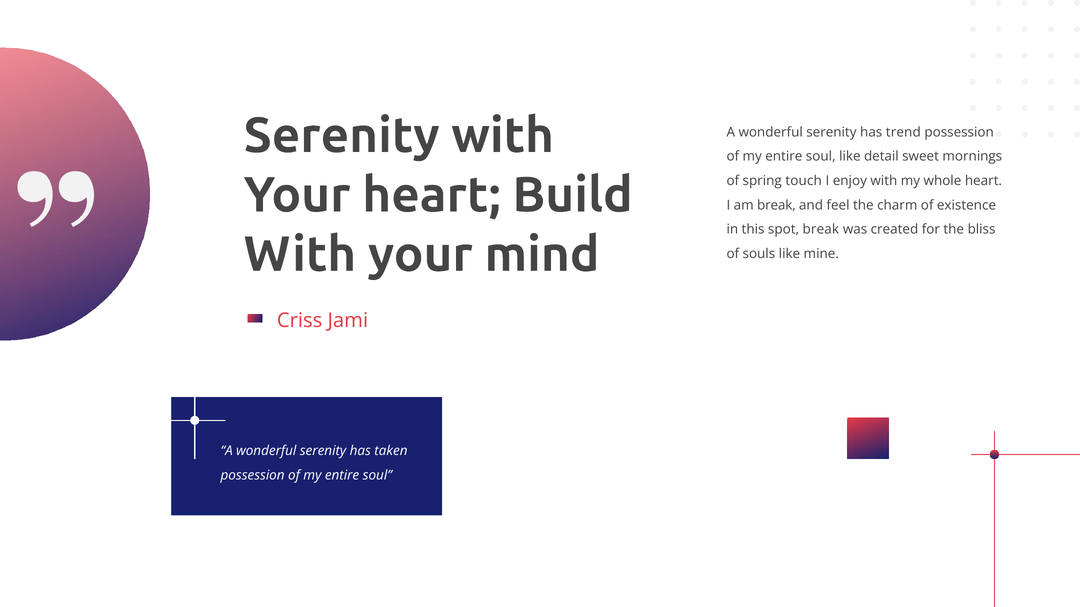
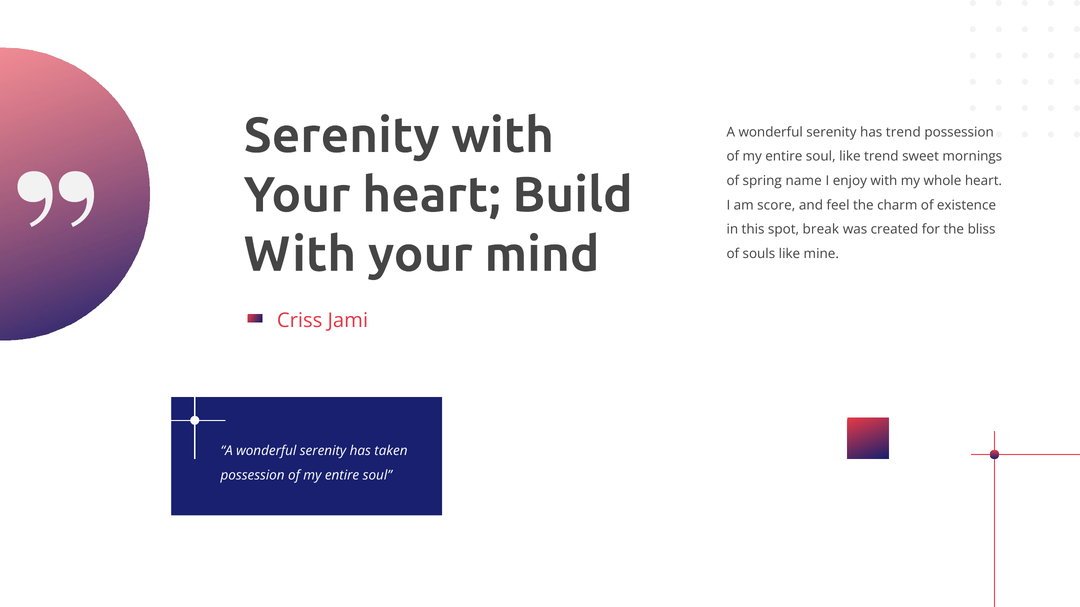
like detail: detail -> trend (881, 157)
touch: touch -> name (804, 181)
am break: break -> score (776, 205)
